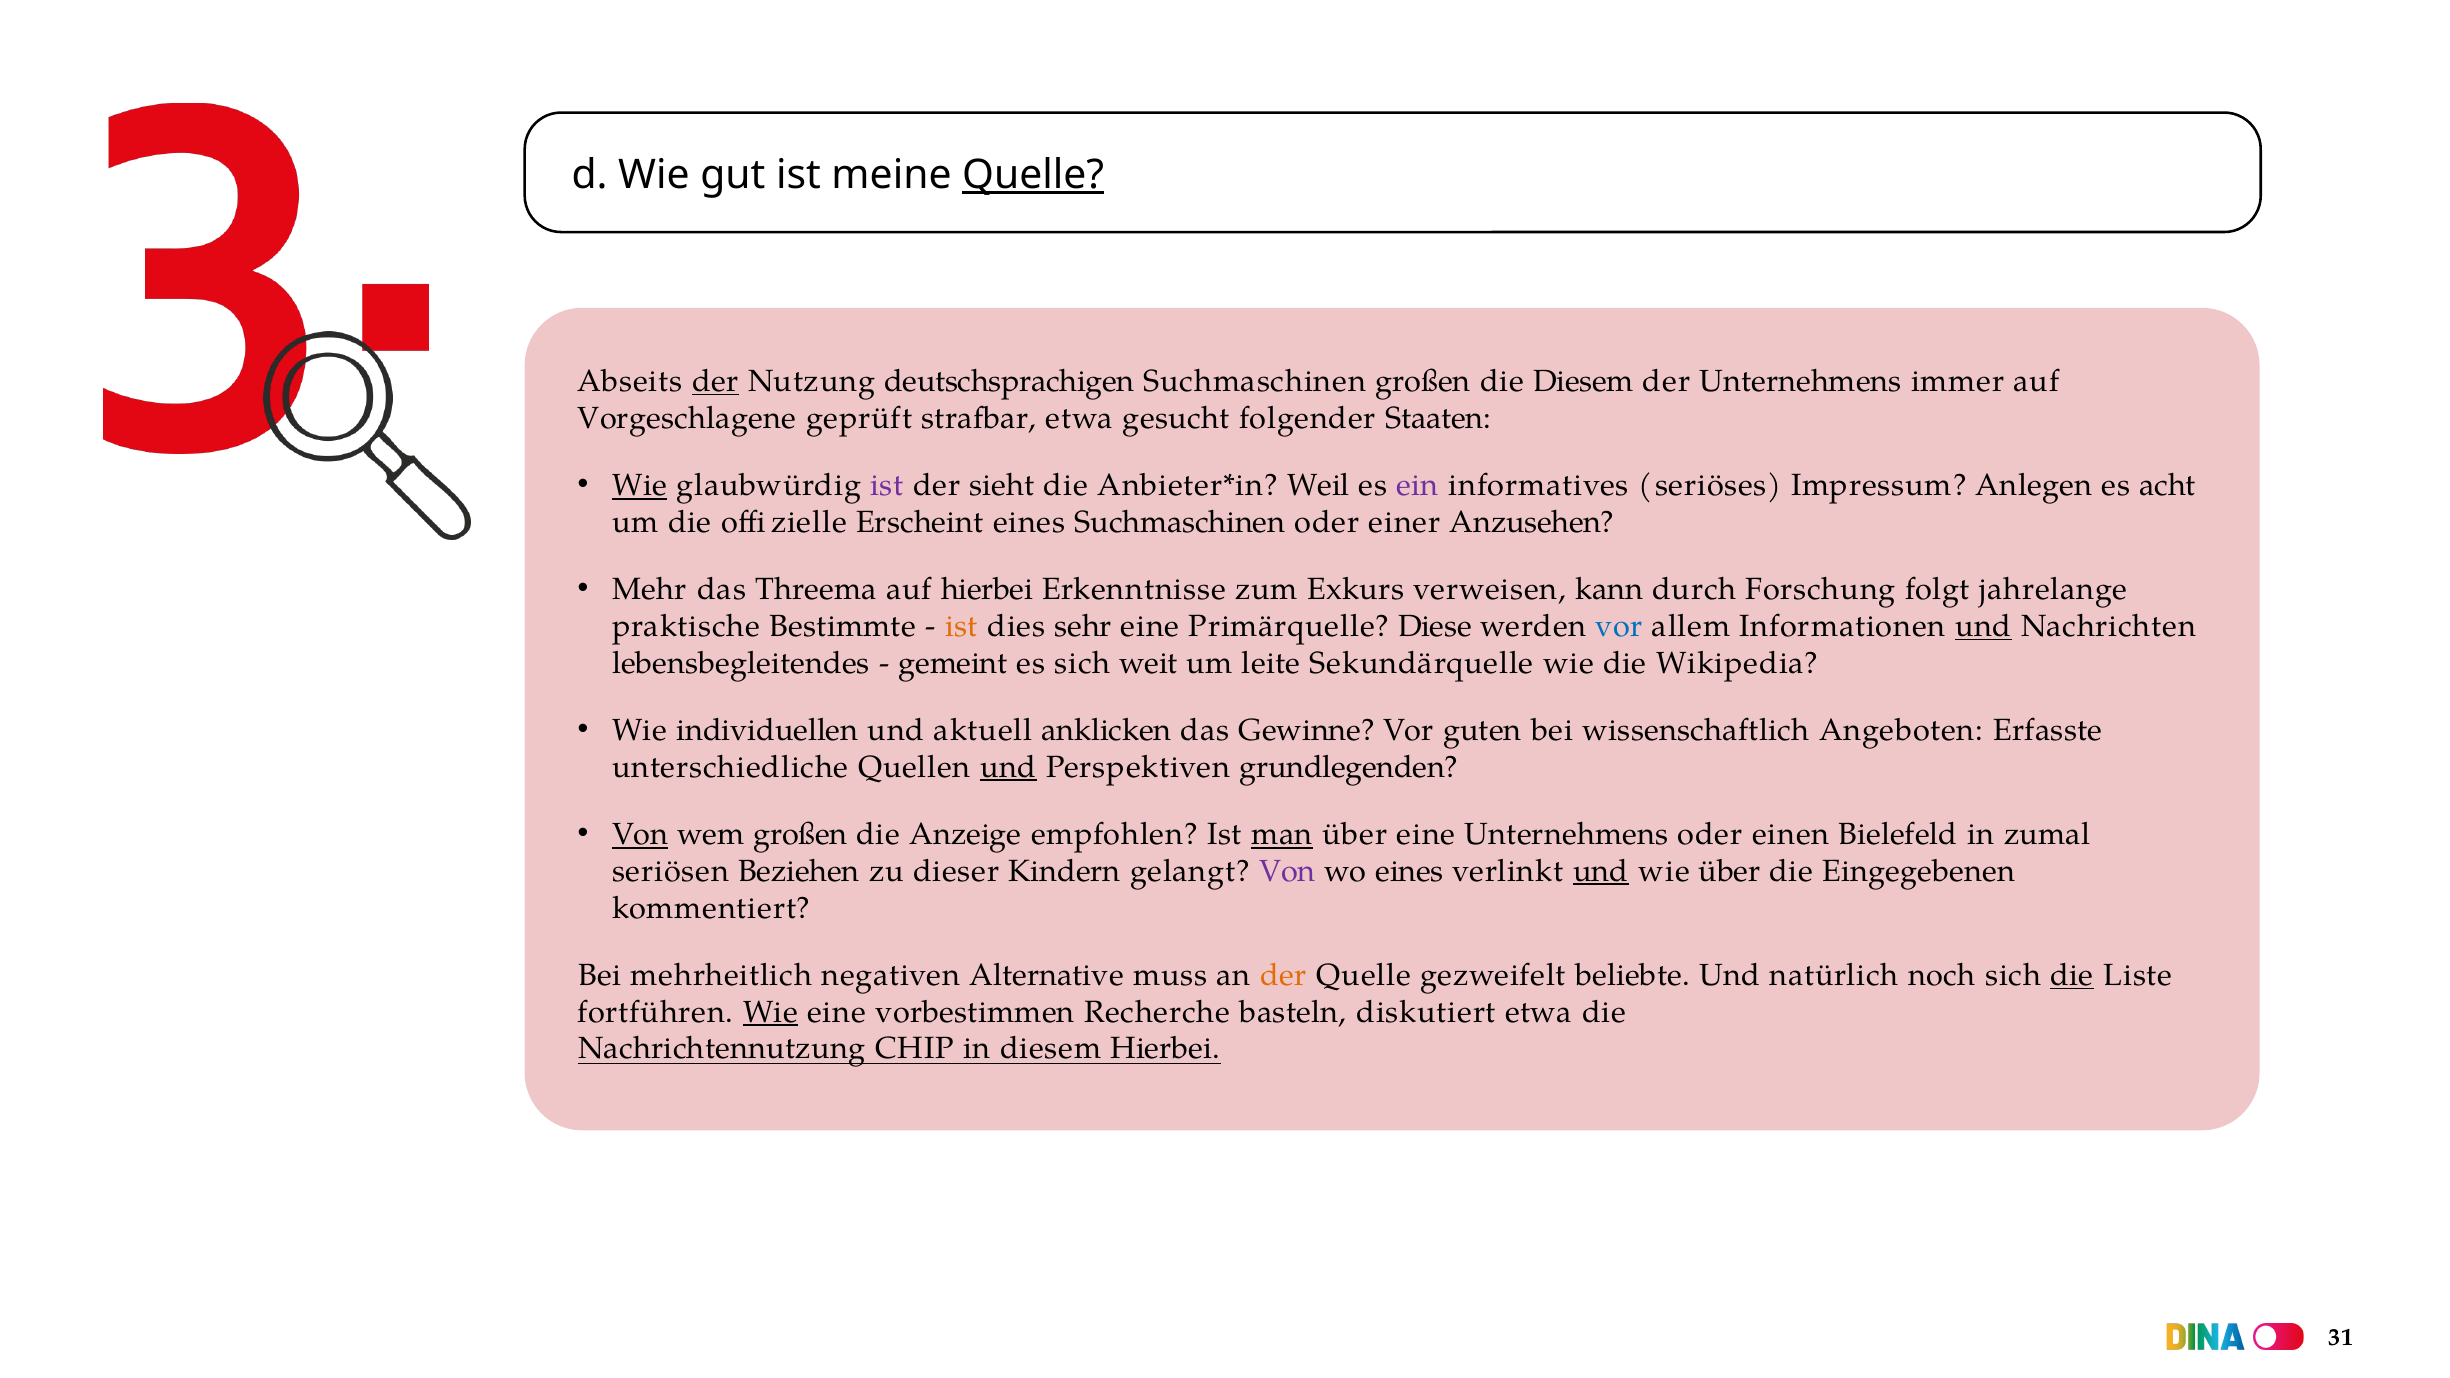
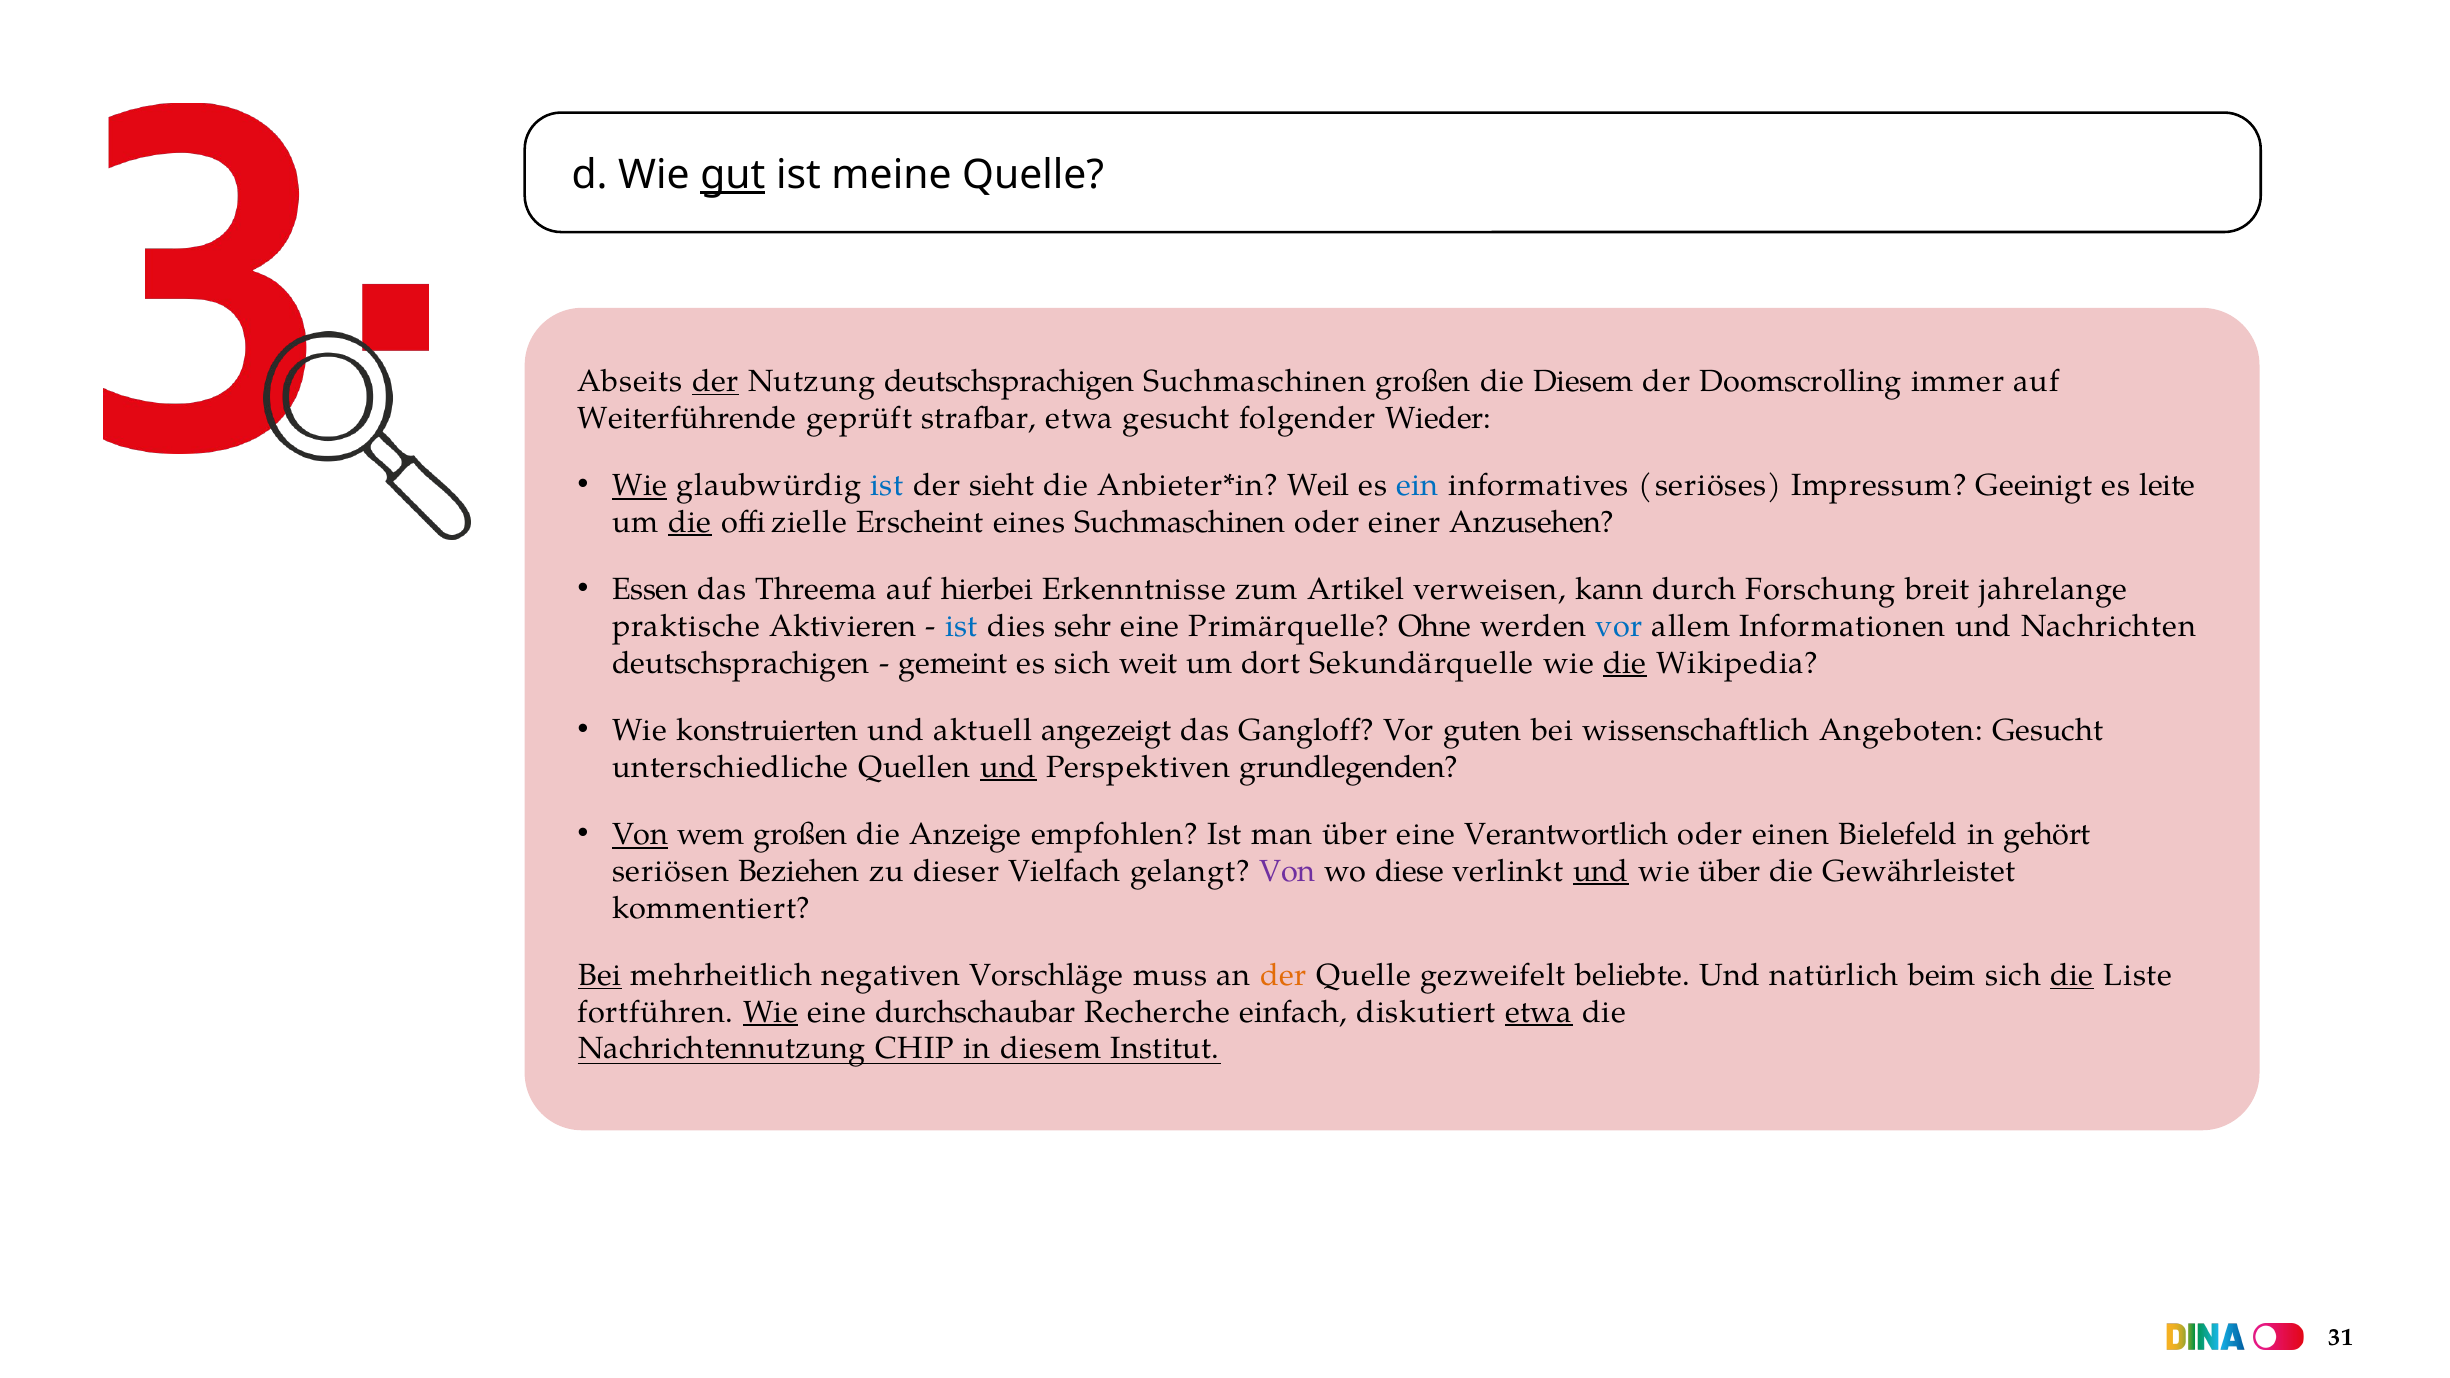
gut underline: none -> present (733, 175)
Quelle underline: present -> none (1033, 175)
der Unternehmens: Unternehmens -> Doomscrolling (1801, 381)
Vorgeschlagene: Vorgeschlagene -> Weiterführende (687, 418)
Staaten: Staaten -> Wieder (1438, 418)
ist colour: purple -> blue (887, 485)
ein colour: purple -> blue (1418, 485)
Anlegen: Anlegen -> Geeinigt (2034, 485)
acht: acht -> leite (2168, 485)
die underline: none -> present (690, 522)
Mehr: Mehr -> Essen (650, 590)
Exkurs: Exkurs -> Artikel (1356, 590)
folgt: folgt -> breit (1937, 590)
Bestimmte: Bestimmte -> Aktivieren (843, 626)
ist colour: orange -> blue (962, 626)
Diese: Diese -> Ohne (1435, 626)
und underline: present -> none (1983, 626)
lebensbegleitendes: lebensbegleitendes -> deutschsprachigen (741, 663)
leite: leite -> dort (1271, 663)
die underline: none -> present (1625, 663)
individuellen: individuellen -> konstruierten (767, 730)
anklicken: anklicken -> angezeigt (1107, 730)
Gewinne: Gewinne -> Gangloff (1307, 730)
Angeboten Erfasste: Erfasste -> Gesucht (2048, 730)
man underline: present -> none (1282, 835)
eine Unternehmens: Unternehmens -> Verantwortlich (1567, 835)
zumal: zumal -> gehört (2047, 835)
Kindern: Kindern -> Vielfach (1065, 871)
wo eines: eines -> diese (1410, 871)
Eingegebenen: Eingegebenen -> Gewährleistet (1919, 871)
Bei underline: none -> present (599, 975)
Alternative: Alternative -> Vorschläge (1046, 975)
noch: noch -> beim (1942, 975)
vorbestimmen: vorbestimmen -> durchschaubar (975, 1012)
basteln: basteln -> einfach (1293, 1012)
etwa underline: none -> present (1539, 1012)
diesem Hierbei: Hierbei -> Institut (1165, 1049)
